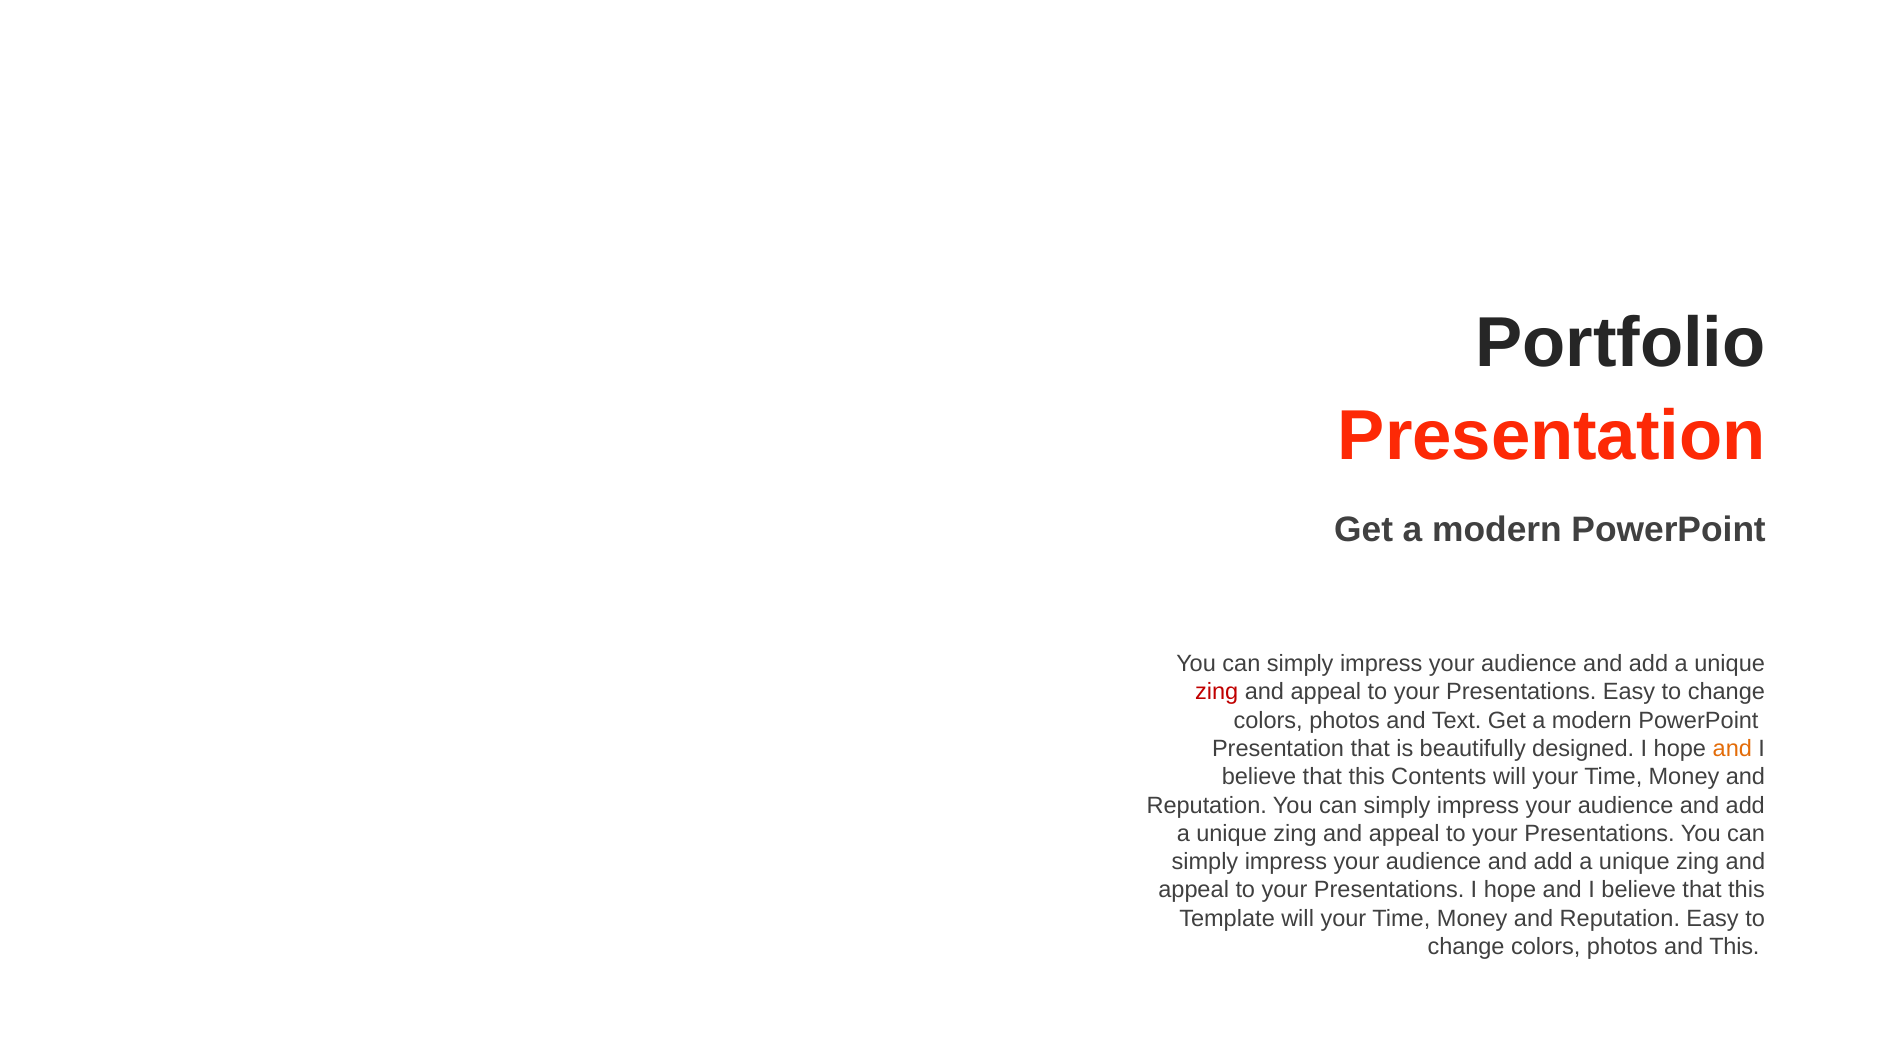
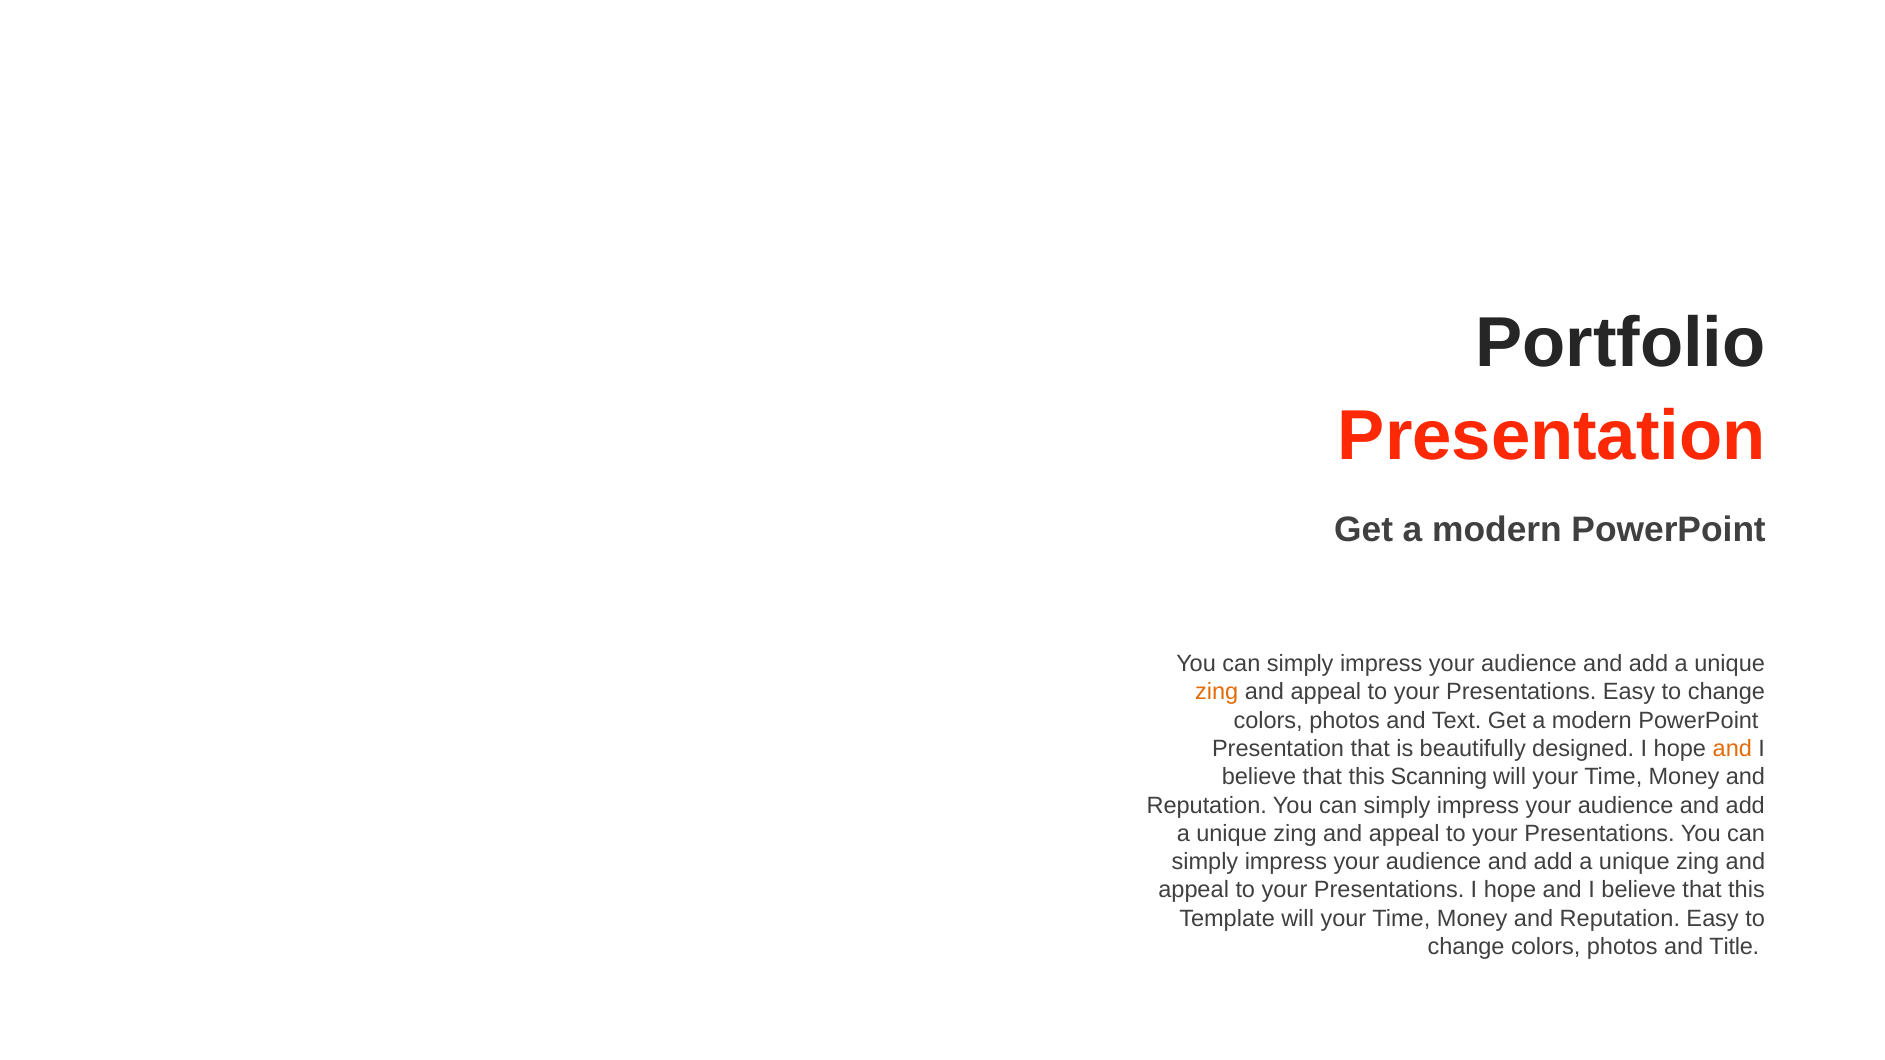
zing colour: red -> orange (1217, 692)
Contents: Contents -> Scanning (1439, 777)
and This: This -> Title (1734, 947)
